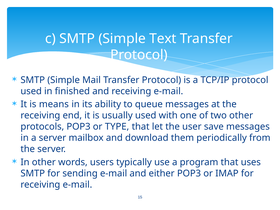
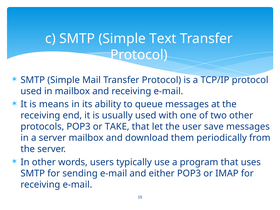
in finished: finished -> mailbox (72, 91)
TYPE: TYPE -> TAKE (117, 127)
